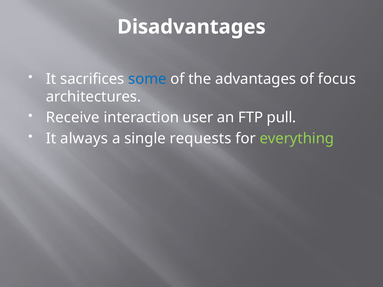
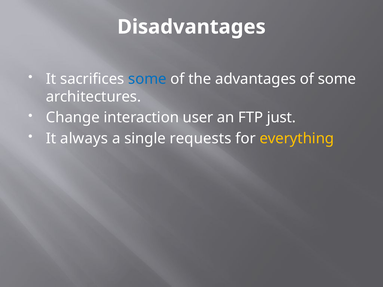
of focus: focus -> some (337, 79)
Receive: Receive -> Change (73, 118)
pull: pull -> just (281, 118)
everything colour: light green -> yellow (297, 139)
